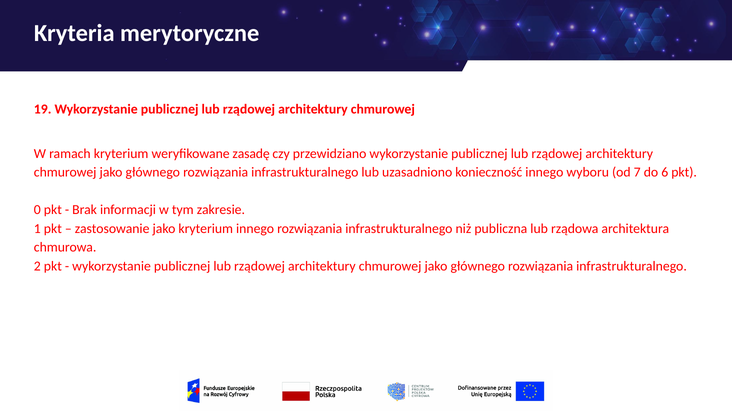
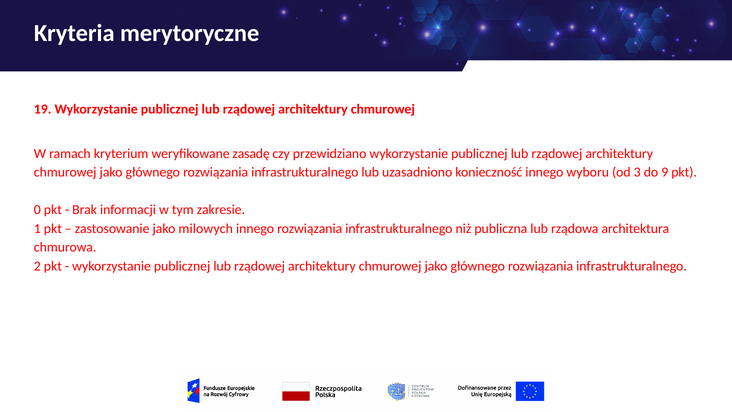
7: 7 -> 3 (637, 172)
6: 6 -> 9 (665, 172)
jako kryterium: kryterium -> milowych (206, 229)
